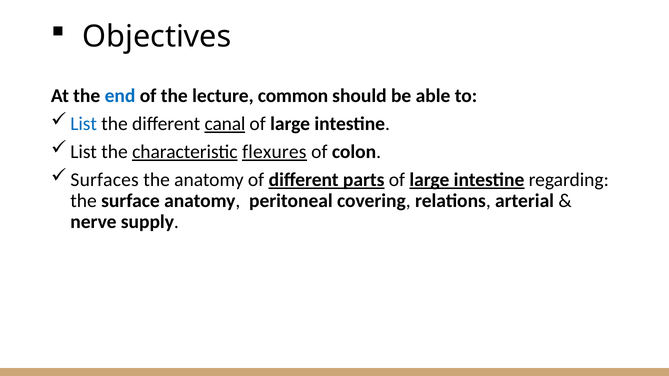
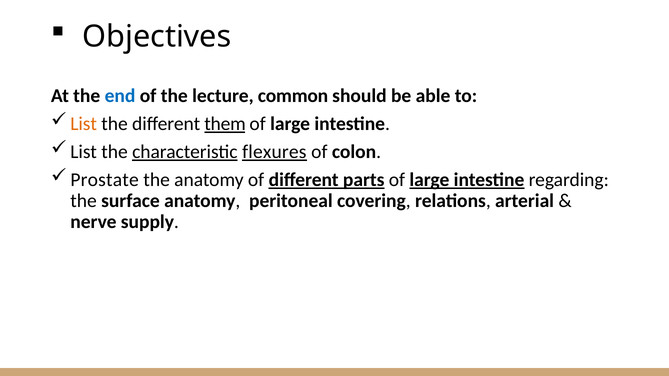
List colour: blue -> orange (84, 124)
canal: canal -> them (225, 124)
Surfaces: Surfaces -> Prostate (105, 180)
